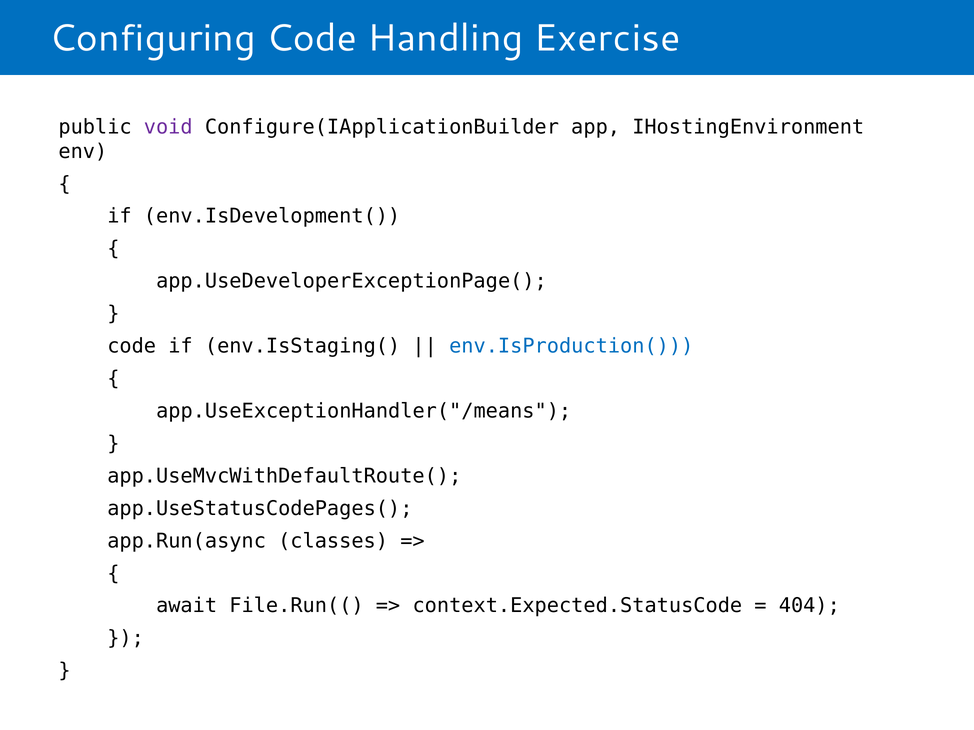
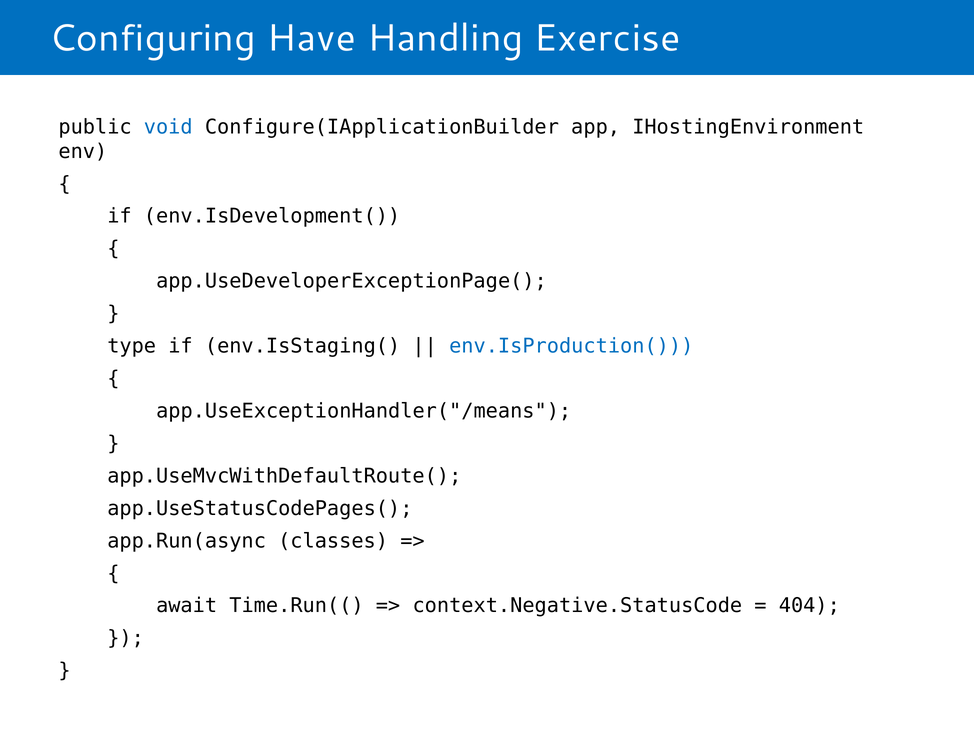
Configuring Code: Code -> Have (311, 38)
void colour: purple -> blue (168, 127)
code: code -> type (132, 346)
File.Run((: File.Run(( -> Time.Run(( (297, 606)
context.Expected.StatusCode: context.Expected.StatusCode -> context.Negative.StatusCode (577, 606)
